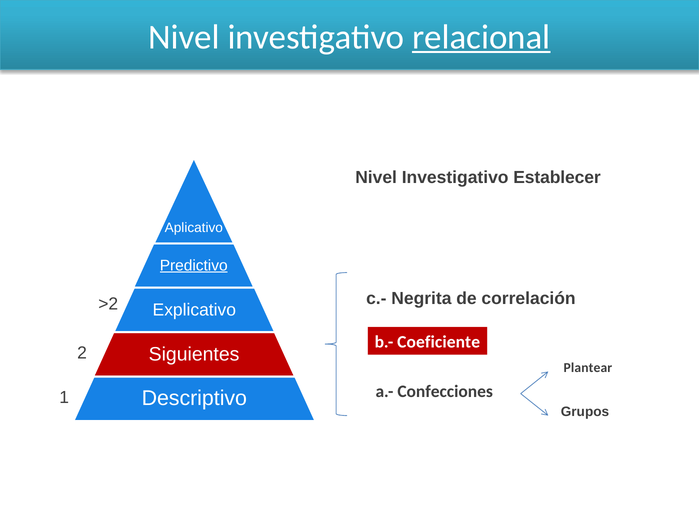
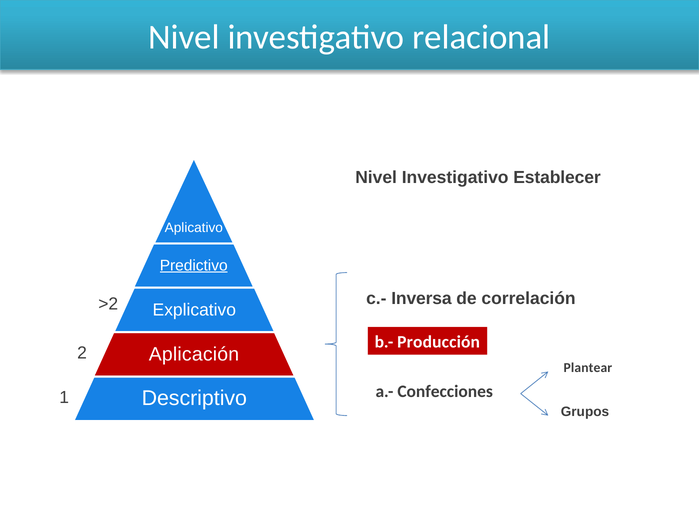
relacional underline: present -> none (481, 37)
Negrita: Negrita -> Inversa (421, 299)
Coeficiente: Coeficiente -> Producción (439, 342)
Siguientes: Siguientes -> Aplicación (194, 354)
